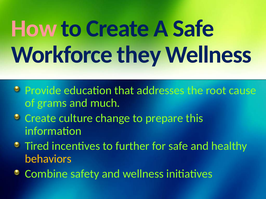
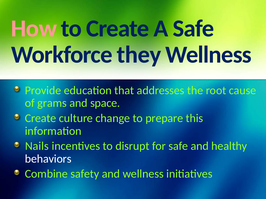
much: much -> space (105, 103)
Tired: Tired -> Nails (37, 146)
further: further -> disrupt (132, 146)
behaviors colour: yellow -> white (48, 159)
